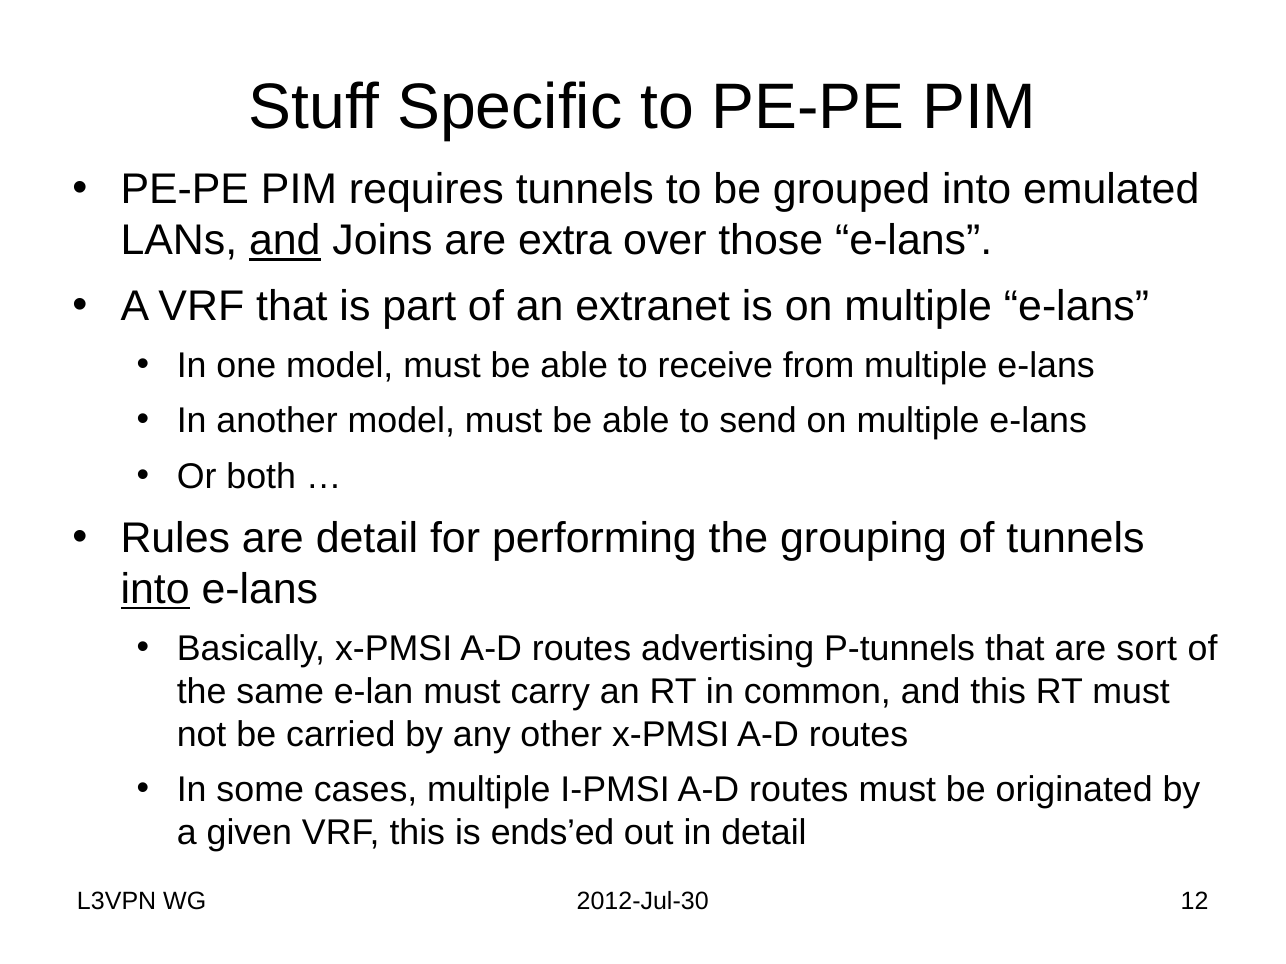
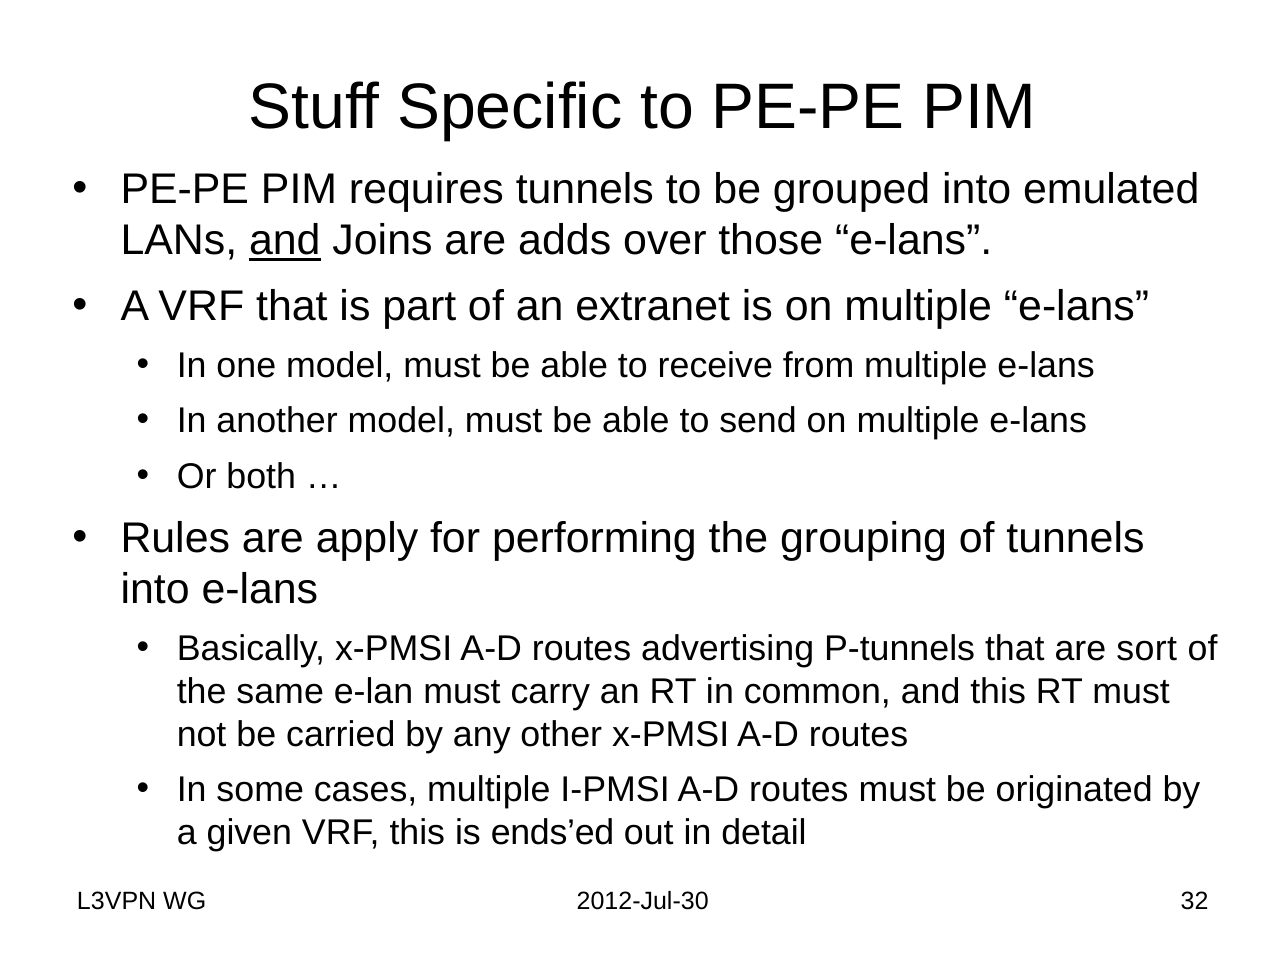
extra: extra -> adds (565, 241)
are detail: detail -> apply (367, 539)
into underline: present -> none (155, 590)
12: 12 -> 32 (1195, 902)
